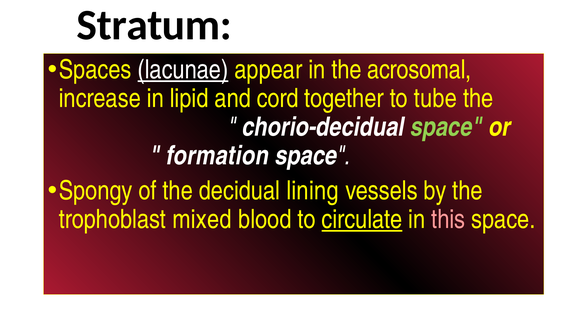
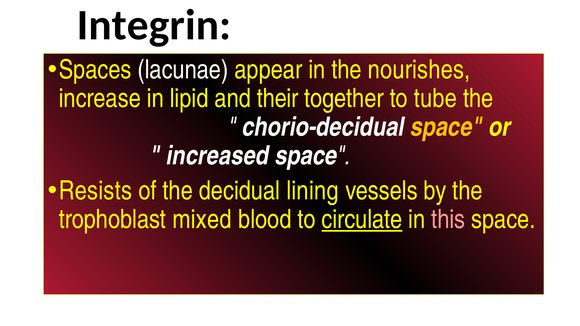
Stratum: Stratum -> Integrin (154, 25)
lacunae underline: present -> none (183, 70)
acrosomal: acrosomal -> nourishes (419, 70)
cord: cord -> their (278, 99)
space colour: light green -> yellow (446, 127)
formation: formation -> increased (217, 156)
Spongy: Spongy -> Resists (95, 191)
